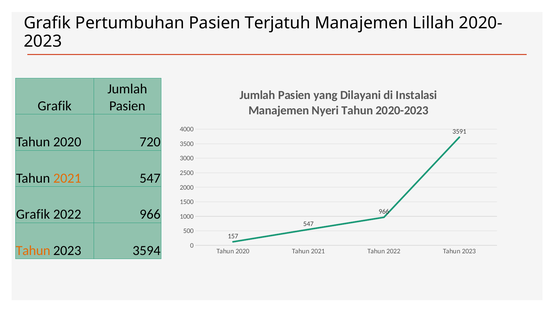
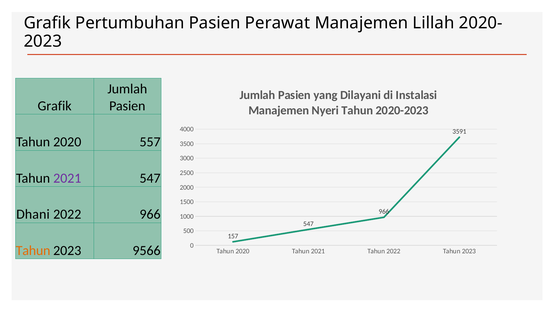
Terjatuh: Terjatuh -> Perawat (278, 23)
720: 720 -> 557 (150, 142)
2021 colour: orange -> purple (67, 178)
Grafik: Grafik -> Dhani (33, 214)
3594: 3594 -> 9566 (147, 250)
